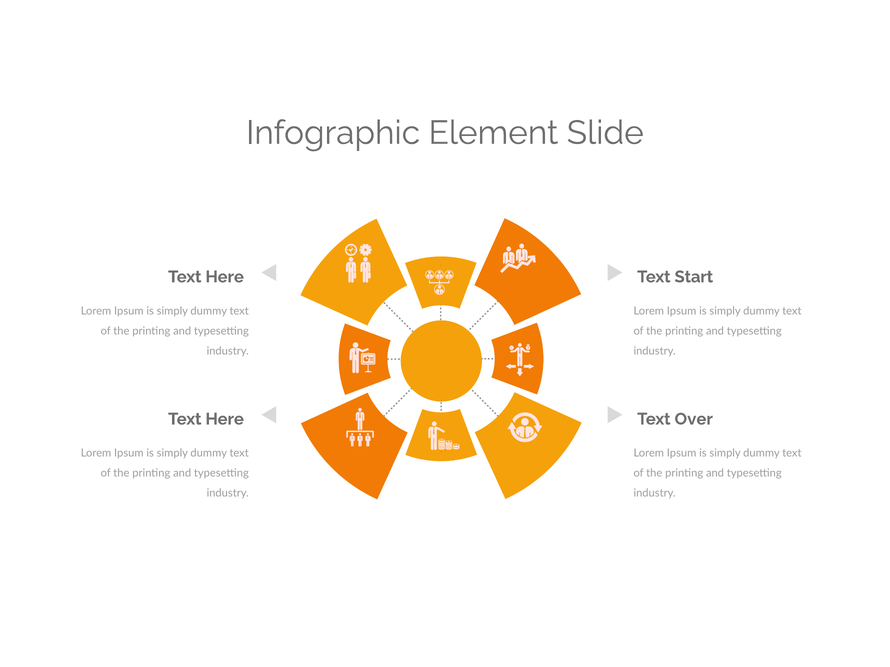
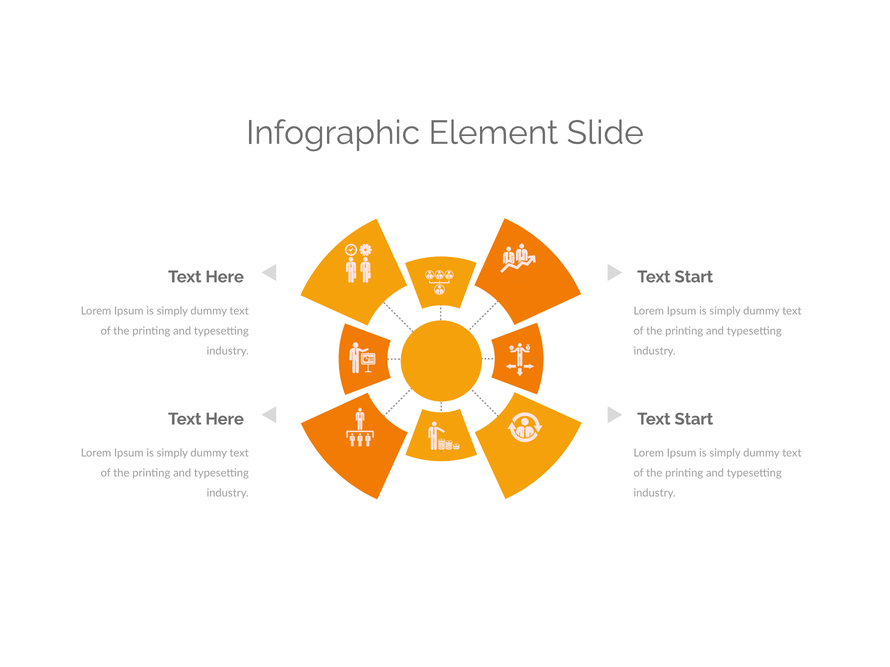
Over: Over -> Start (694, 419)
